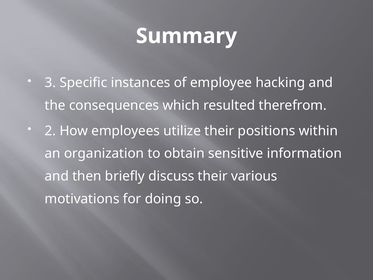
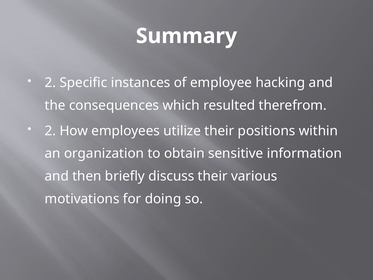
3: 3 -> 2 (50, 83)
